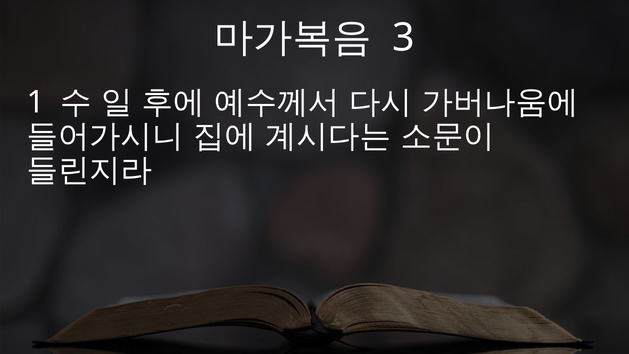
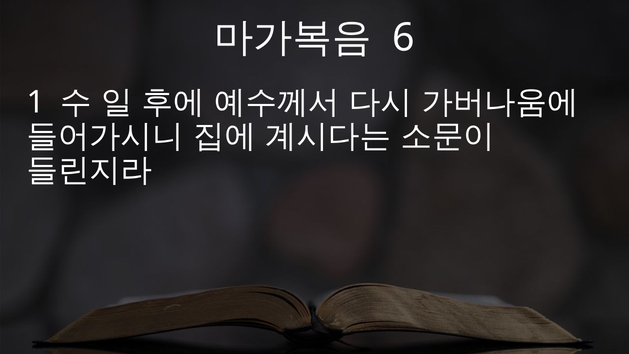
3: 3 -> 6 (404, 38)
